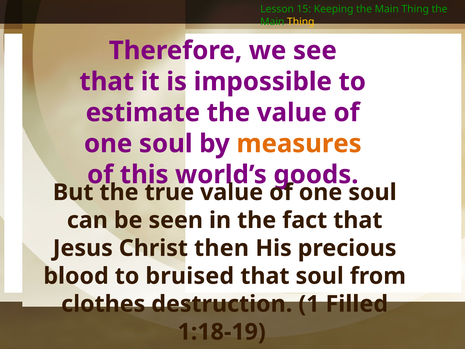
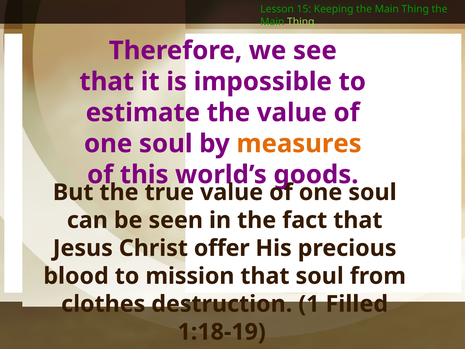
Thing colour: yellow -> light green (301, 22)
then: then -> offer (222, 248)
bruised: bruised -> mission (190, 276)
